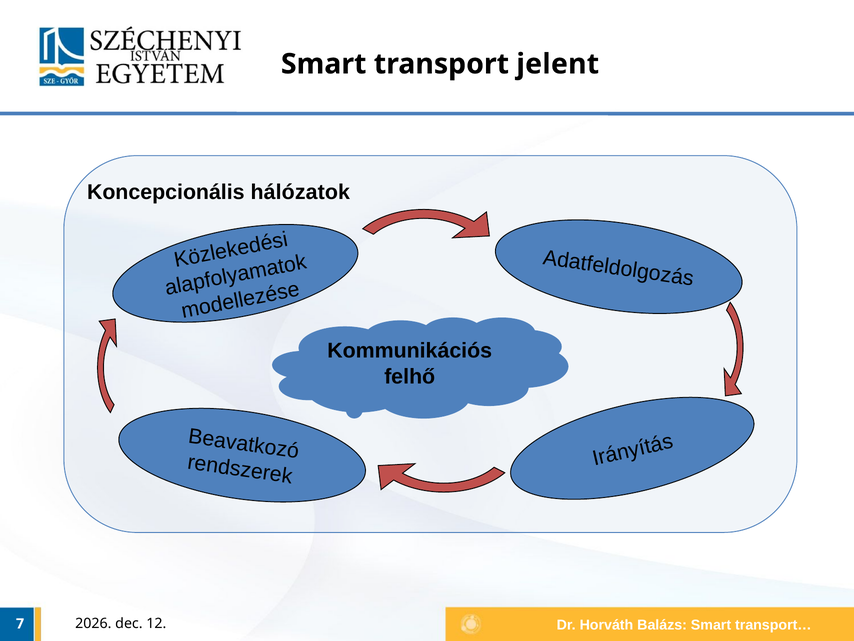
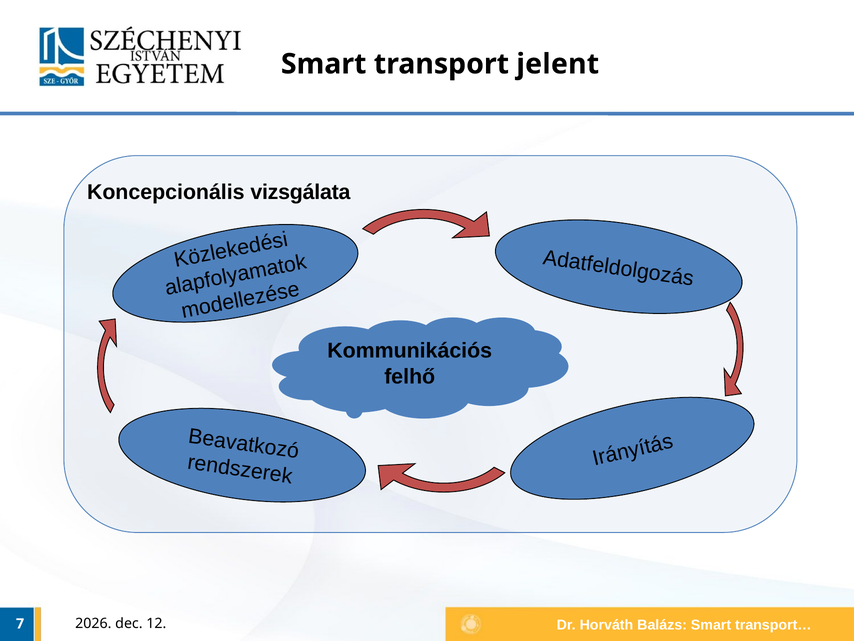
hálózatok: hálózatok -> vizsgálata (300, 192)
